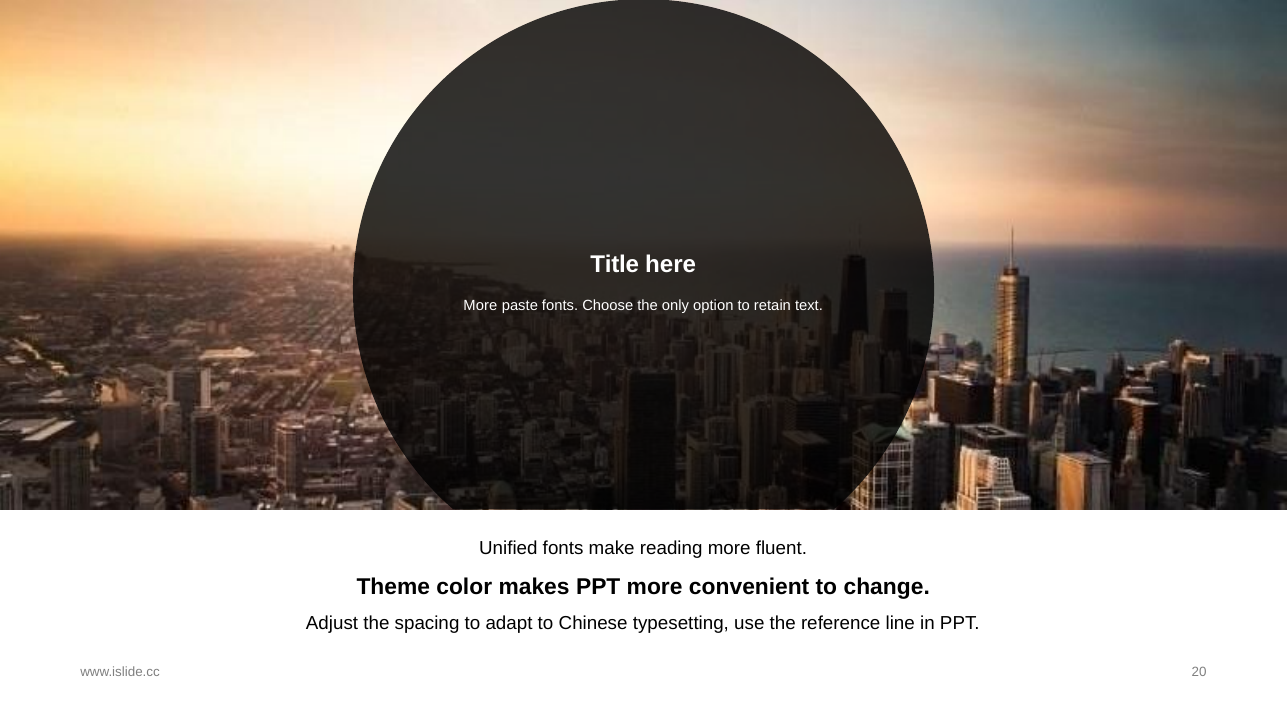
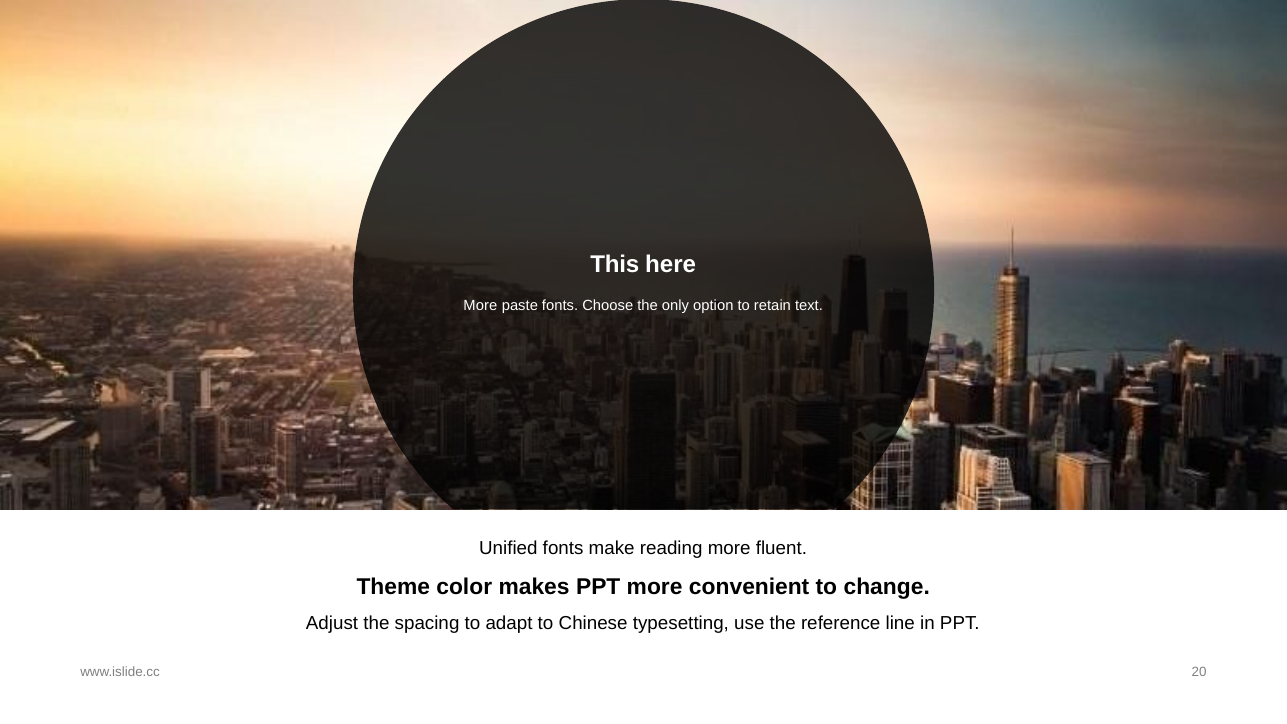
Title: Title -> This (615, 264)
